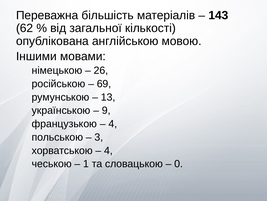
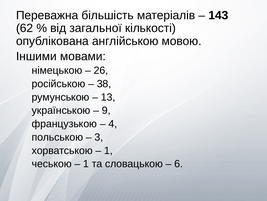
69: 69 -> 38 (104, 84)
4: 4 -> 1 (108, 150)
0: 0 -> 6 (179, 163)
